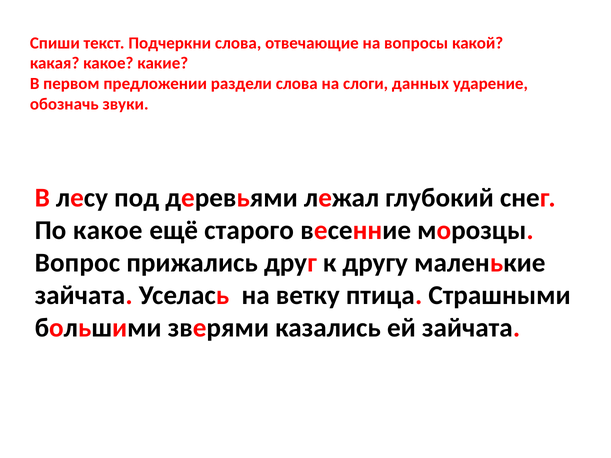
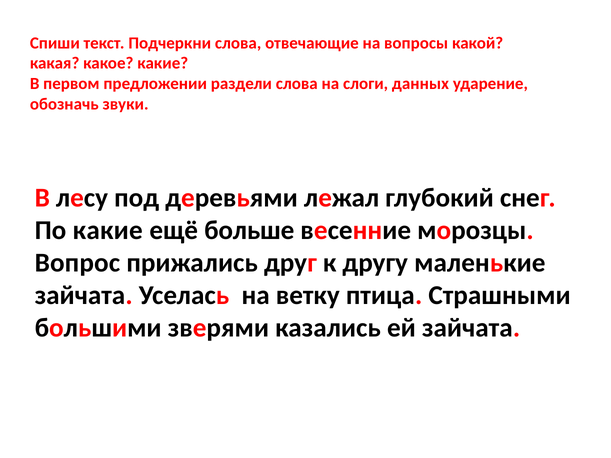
По какое: какое -> какие (108, 230)
старого: старого -> больше (249, 230)
